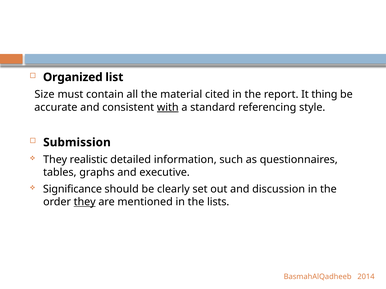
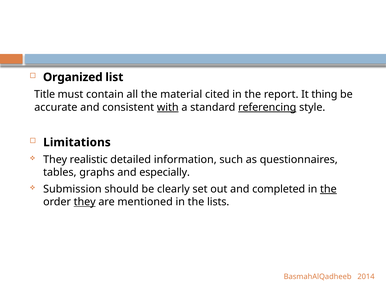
Size: Size -> Title (45, 95)
referencing underline: none -> present (267, 107)
Submission: Submission -> Limitations (77, 143)
executive: executive -> especially (165, 173)
Significance: Significance -> Submission (72, 189)
discussion: discussion -> completed (279, 189)
the underline: none -> present (328, 189)
